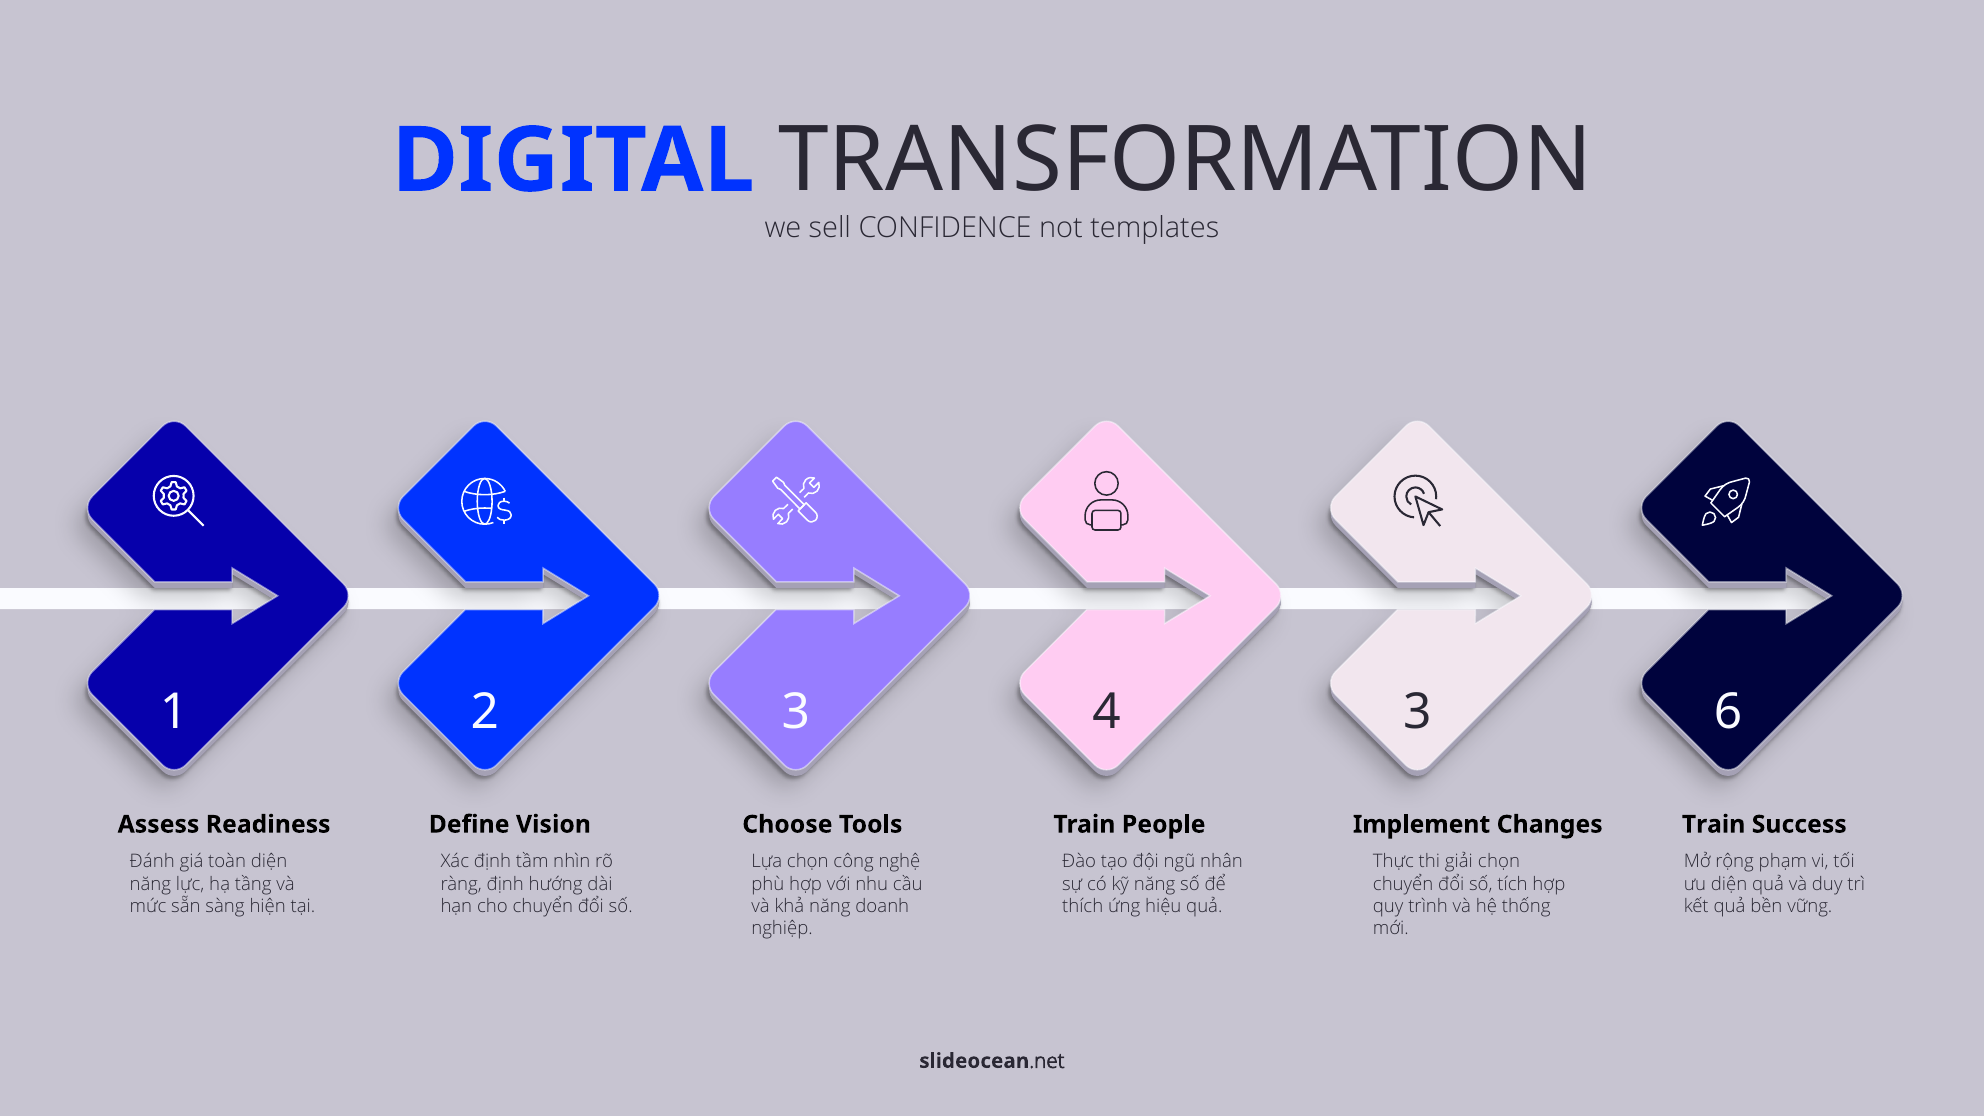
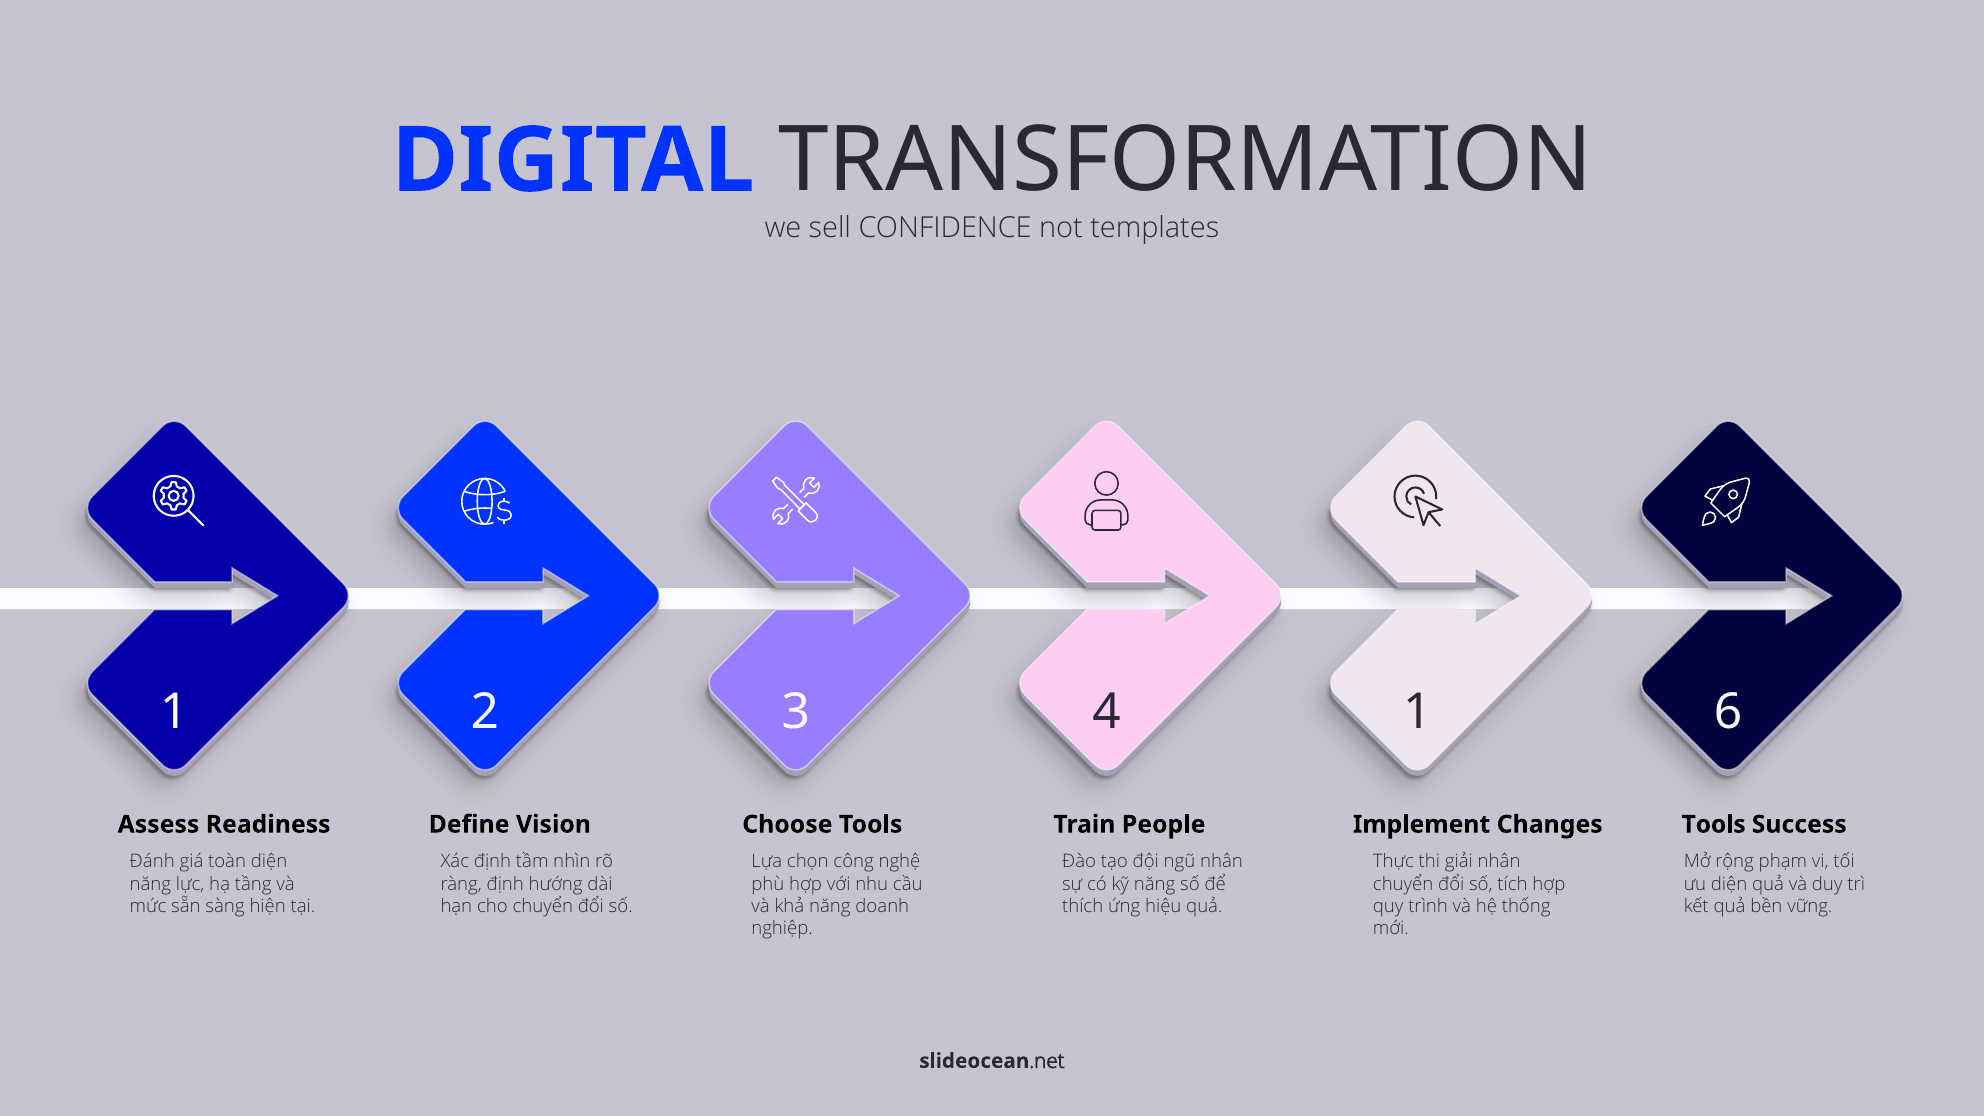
4 3: 3 -> 1 (1417, 712)
Train: Train -> Tools (1714, 824)
giải chọn: chọn -> nhân (1499, 862)
